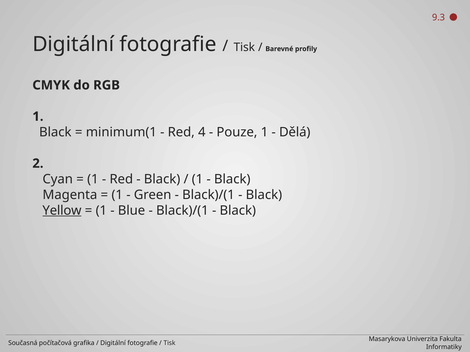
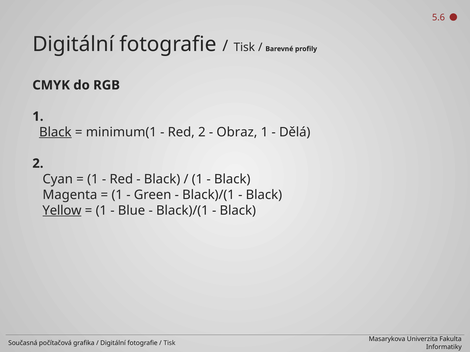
9.3: 9.3 -> 5.6 (439, 18)
Black underline: none -> present (55, 132)
Red 4: 4 -> 2 (202, 132)
Pouze: Pouze -> Obraz (237, 132)
